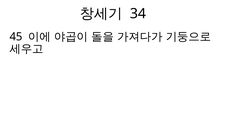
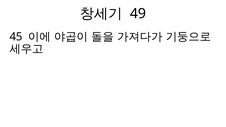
34: 34 -> 49 (138, 14)
